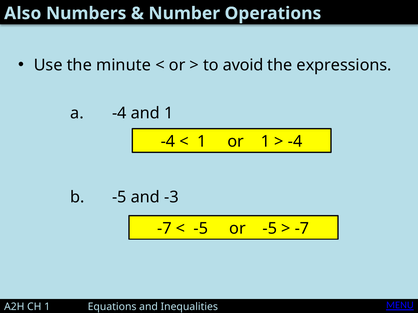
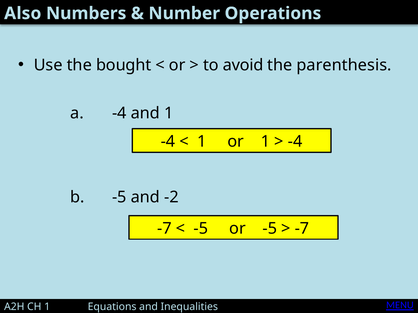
minute: minute -> bought (124, 65)
expressions: expressions -> parenthesis (344, 65)
-3: -3 -> -2 (171, 198)
